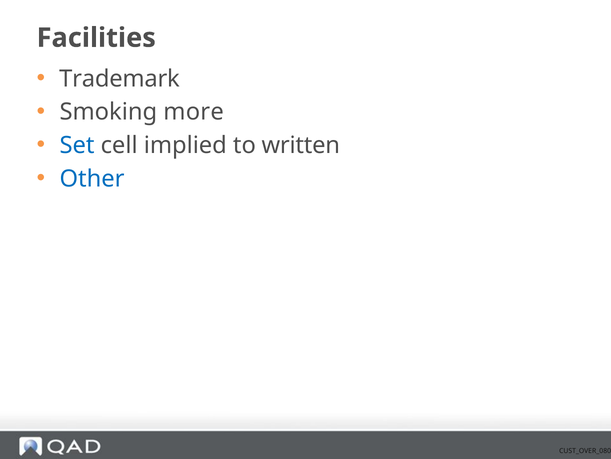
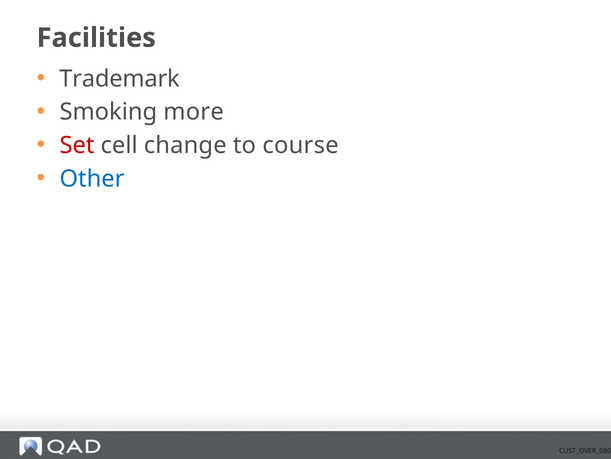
Set colour: blue -> red (77, 145)
implied: implied -> change (185, 145)
written: written -> course (301, 145)
